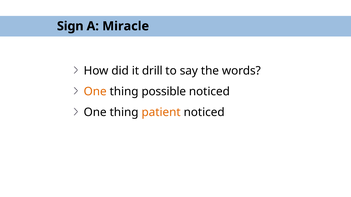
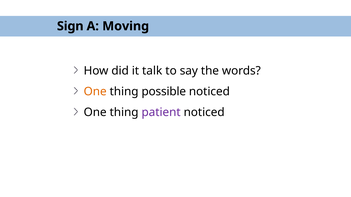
Miracle: Miracle -> Moving (126, 26)
drill: drill -> talk (152, 71)
patient colour: orange -> purple (161, 113)
